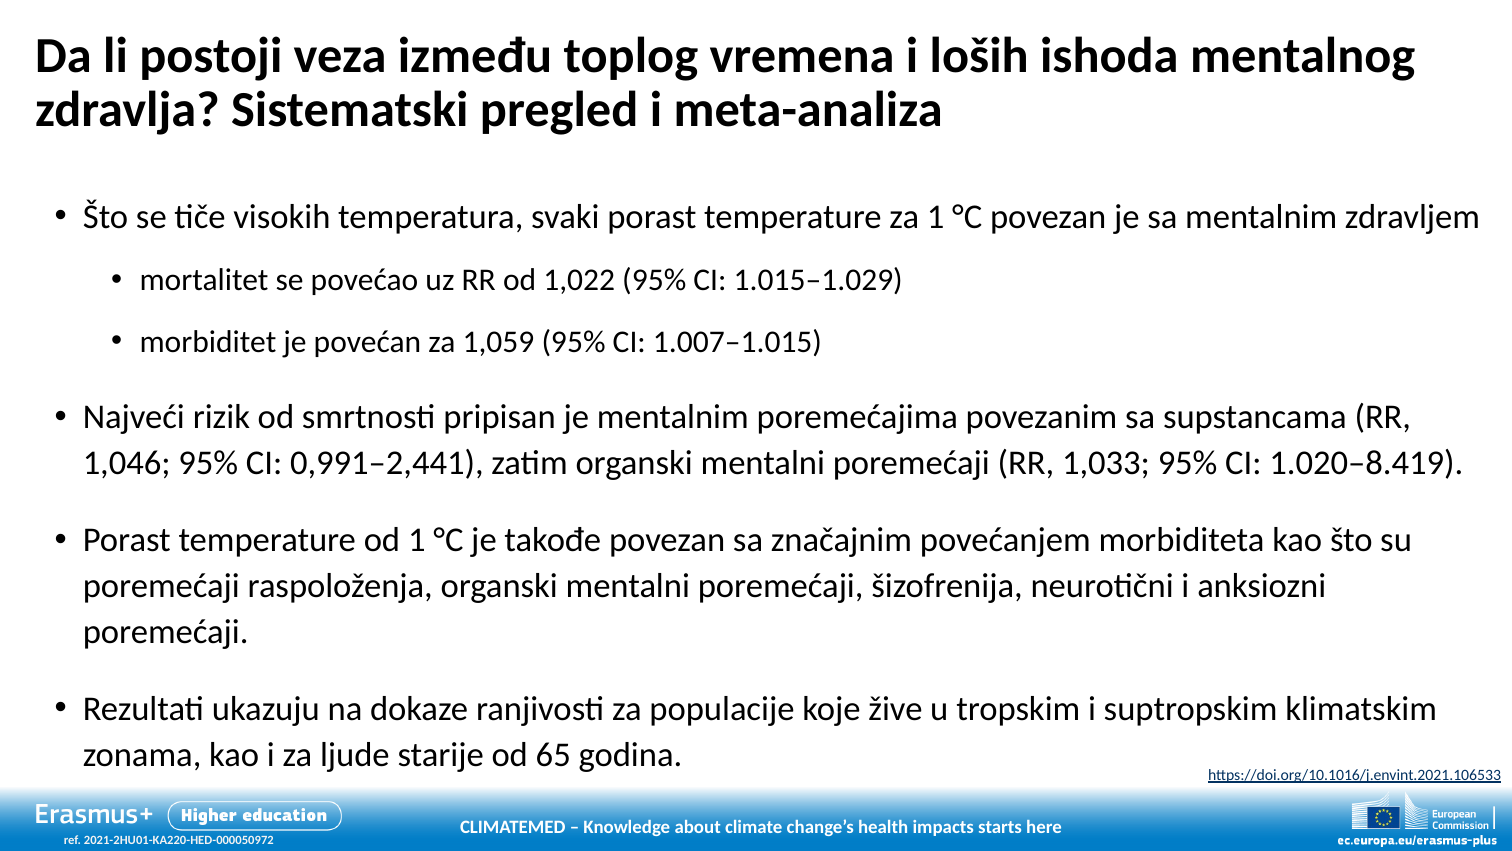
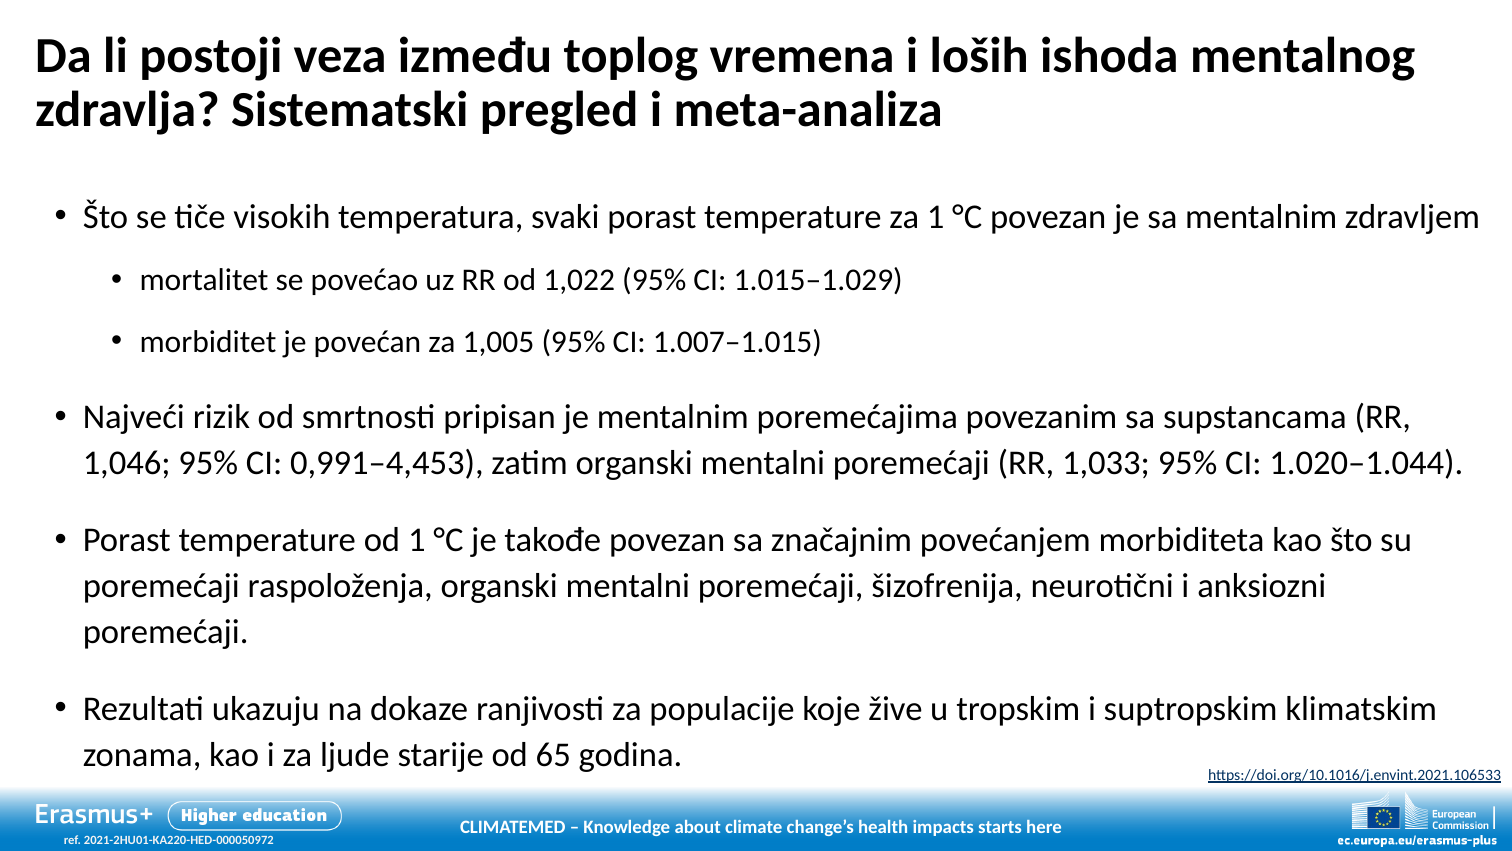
1,059: 1,059 -> 1,005 (498, 342)
0,991–2,441: 0,991–2,441 -> 0,991–4,453 (387, 463)
1.020–8.419: 1.020–8.419 -> 1.020–1.044 (1366, 463)
